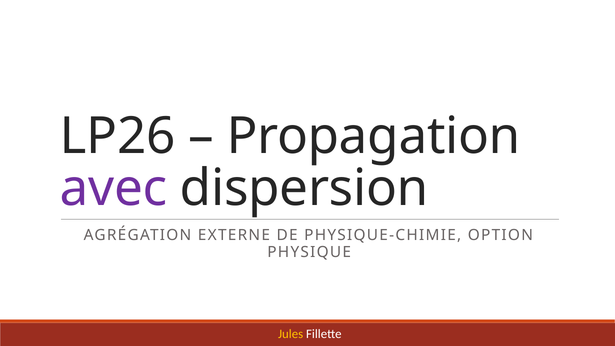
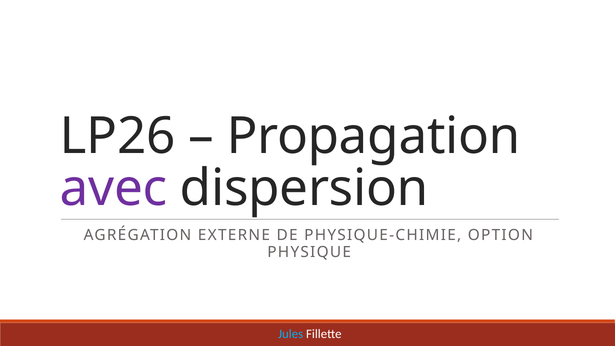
Jules colour: yellow -> light blue (291, 334)
